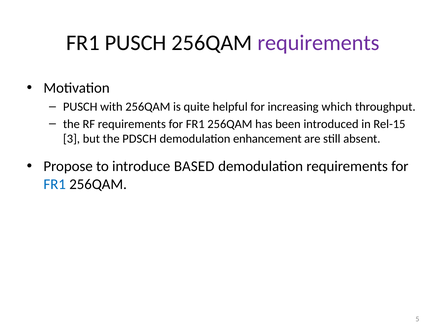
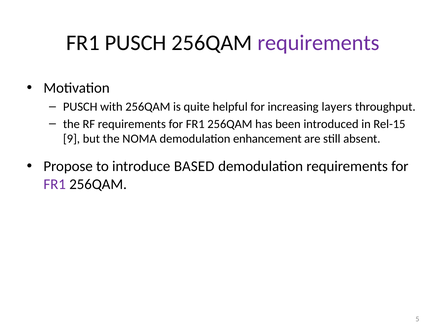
which: which -> layers (337, 107)
3: 3 -> 9 (71, 139)
PDSCH: PDSCH -> NOMA (140, 139)
FR1 colour: blue -> purple (55, 185)
